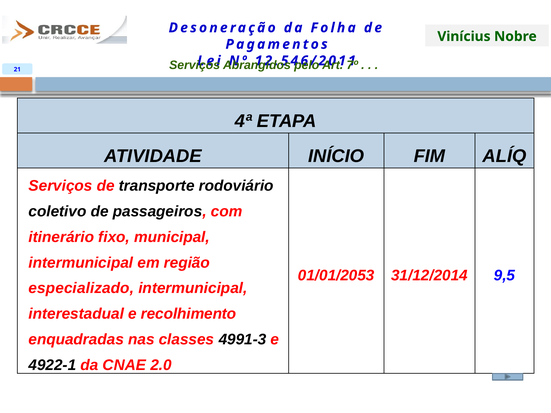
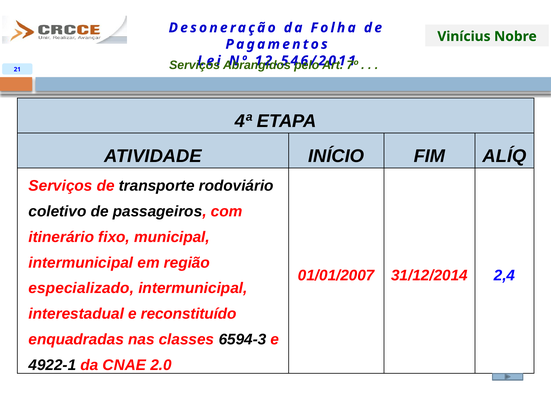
01/01/2053: 01/01/2053 -> 01/01/2007 (336, 276)
9,5: 9,5 -> 2,4 (505, 276)
recolhimento: recolhimento -> reconstituído (189, 314)
4991-3: 4991-3 -> 6594-3 (243, 340)
